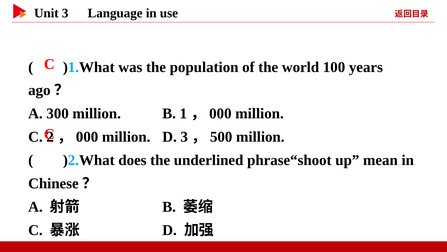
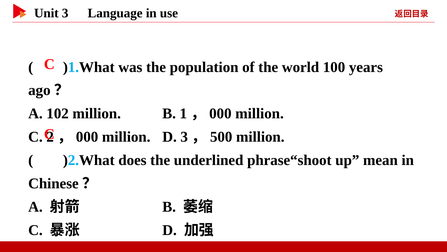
300: 300 -> 102 (58, 113)
